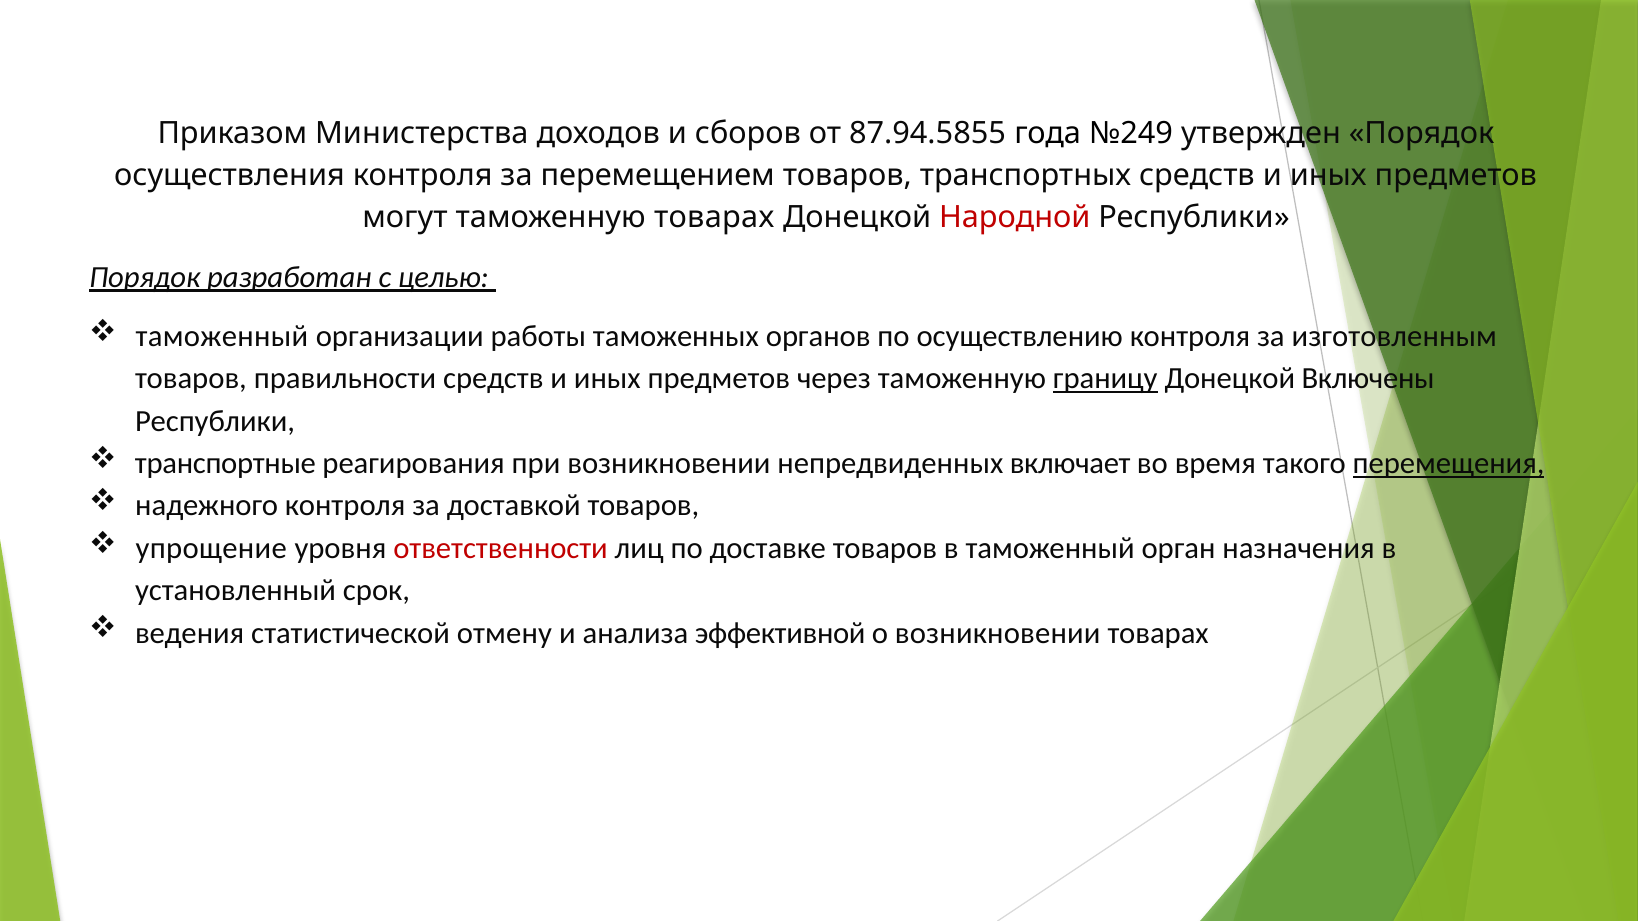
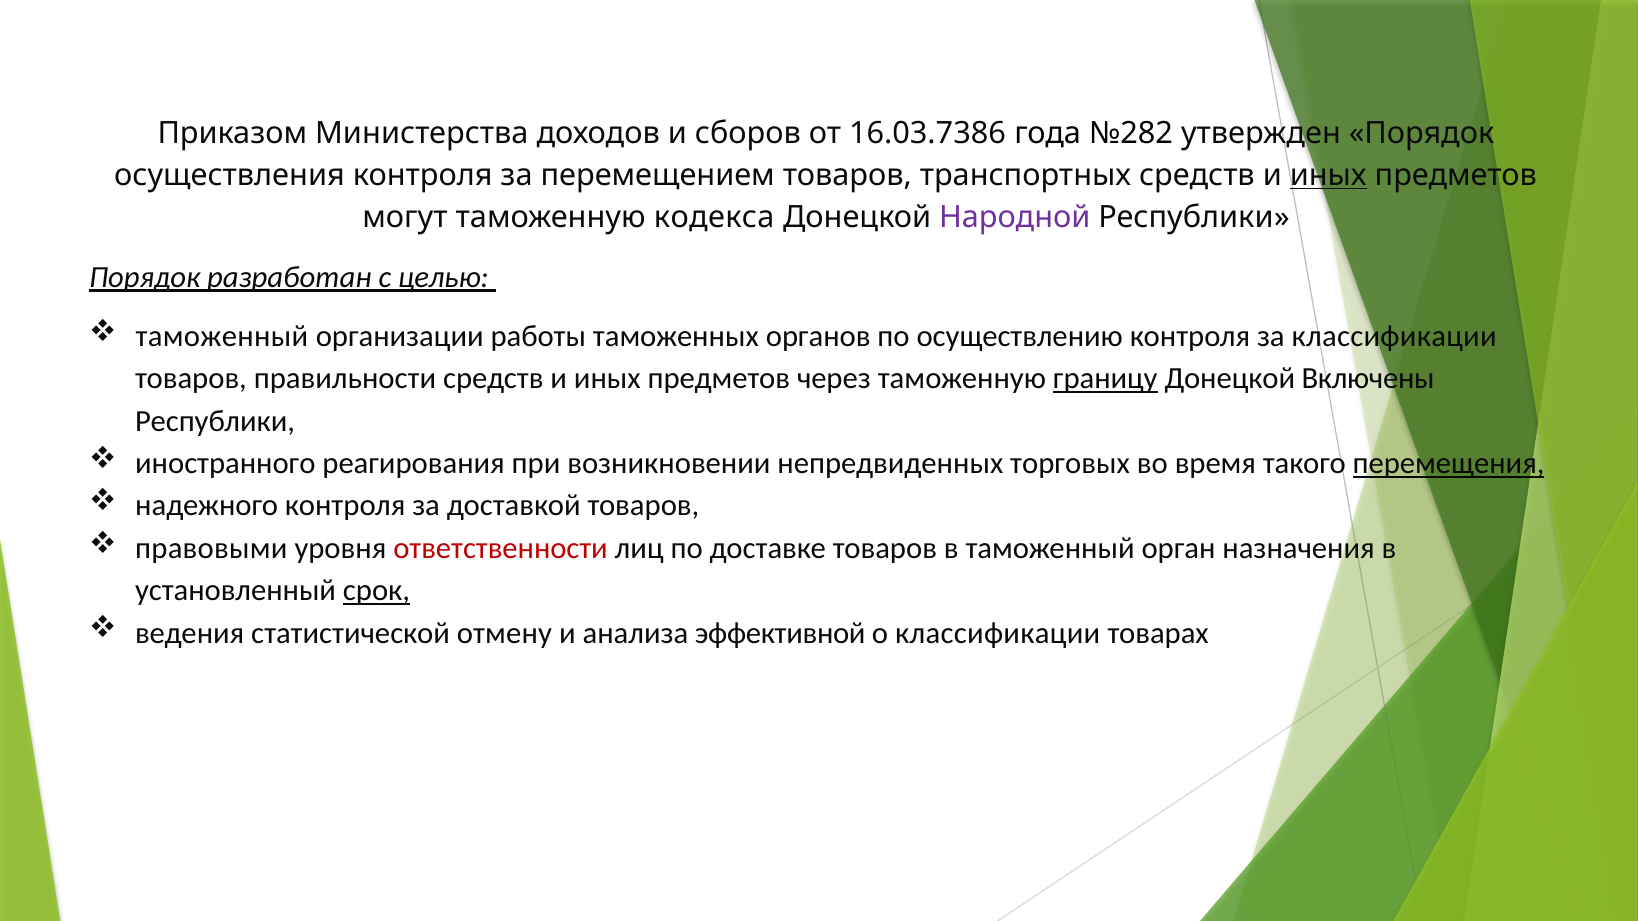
87.94.5855: 87.94.5855 -> 16.03.7386 (928, 133)
№249: №249 -> №282 (1131, 133)
иных underline: none -> present (1328, 175)
таможенную товарах: товарах -> кодекса (714, 218)
Народной colour: red -> purple (1015, 218)
за изготовленным: изготовленным -> классификации (1394, 337)
транспортные: транспортные -> иностранного (225, 464)
включает: включает -> торговых (1070, 464)
упрощение: упрощение -> правовыми (211, 548)
срок underline: none -> present (377, 591)
о возникновении: возникновении -> классификации (998, 633)
